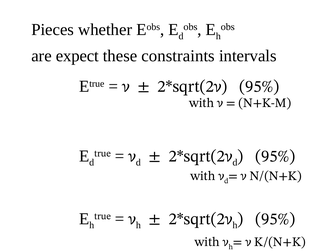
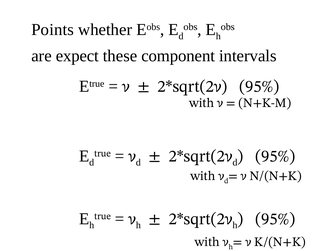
Pieces: Pieces -> Points (53, 30)
constraints: constraints -> component (178, 56)
